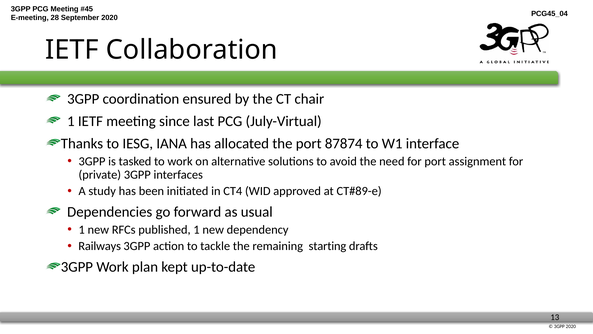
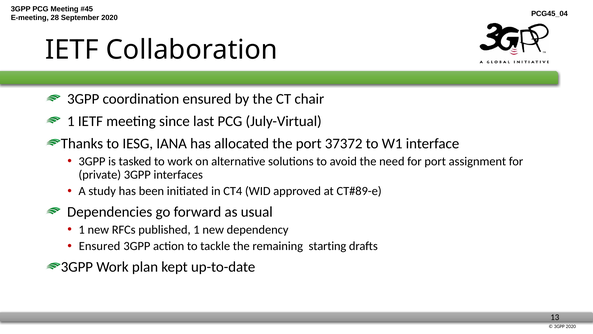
87874: 87874 -> 37372 (344, 143)
Railways: Railways -> Ensured (100, 246)
